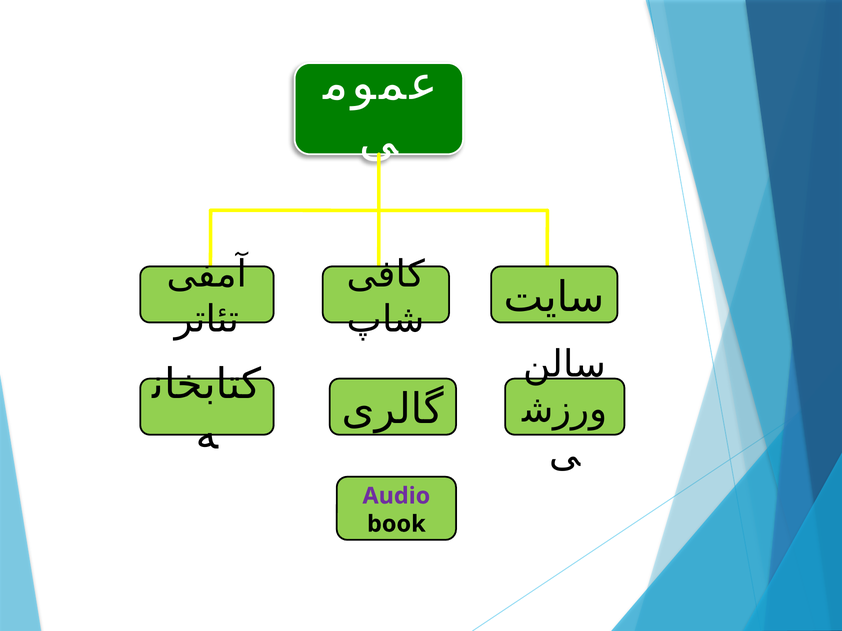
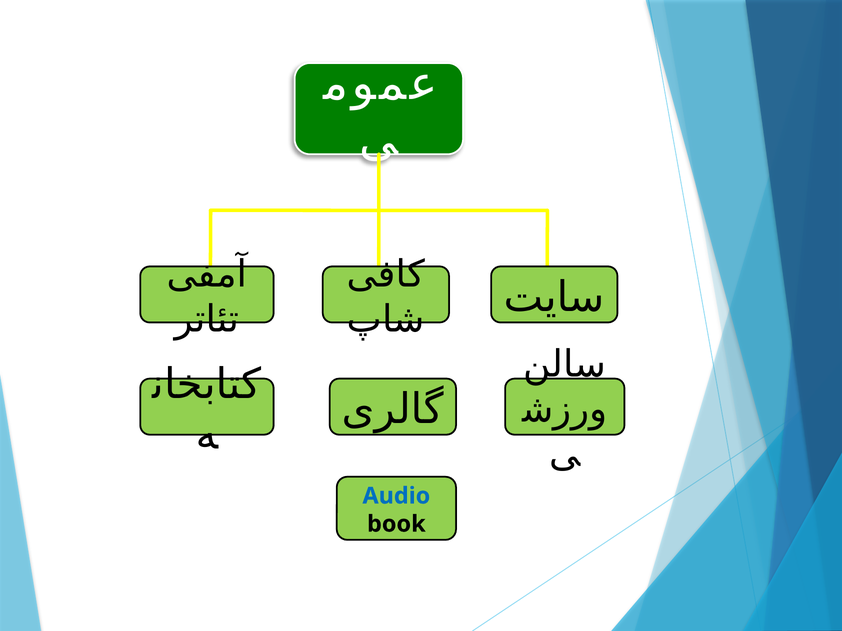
Audio colour: purple -> blue (396, 496)
